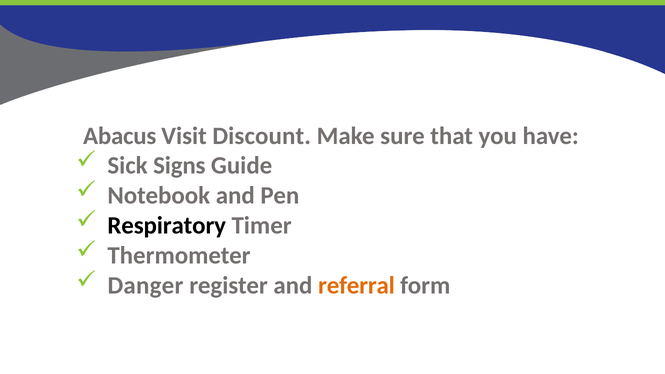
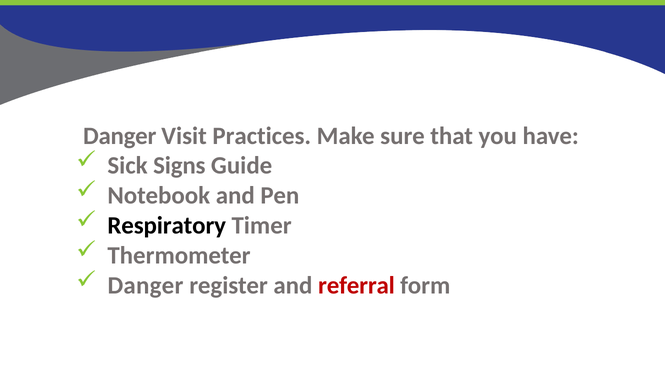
Abacus: Abacus -> Danger (120, 136)
Discount: Discount -> Practices (262, 136)
referral colour: orange -> red (356, 285)
